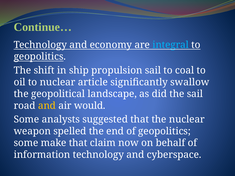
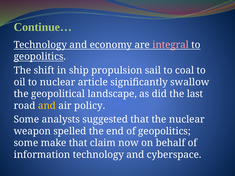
integral colour: light blue -> pink (171, 45)
the sail: sail -> last (195, 94)
would: would -> policy (90, 106)
